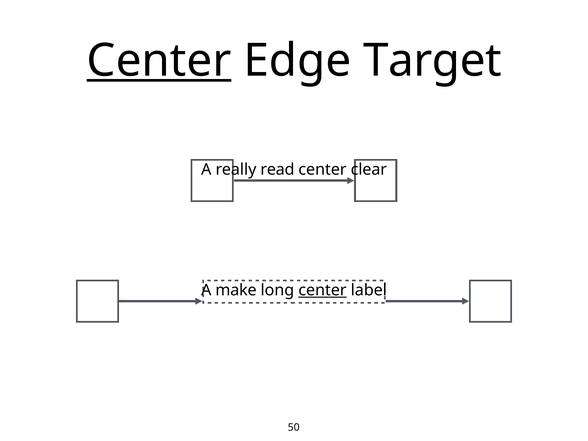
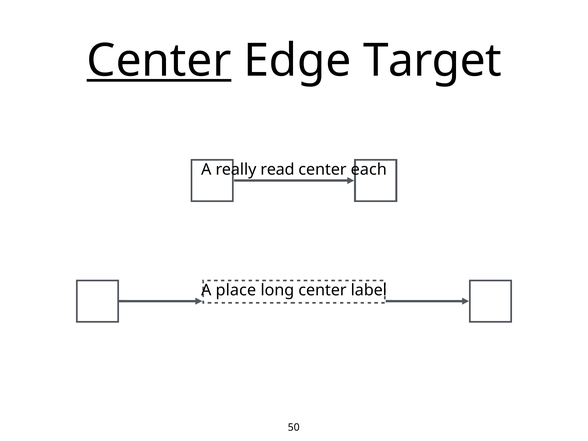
clear: clear -> each (369, 170)
make: make -> place (236, 290)
center underline: present -> none (322, 290)
